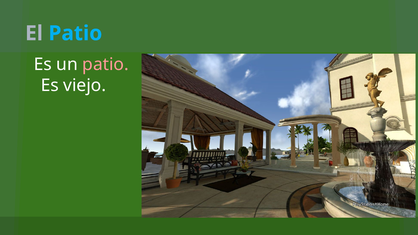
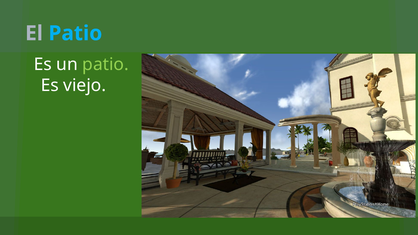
patio colour: pink -> light green (106, 64)
